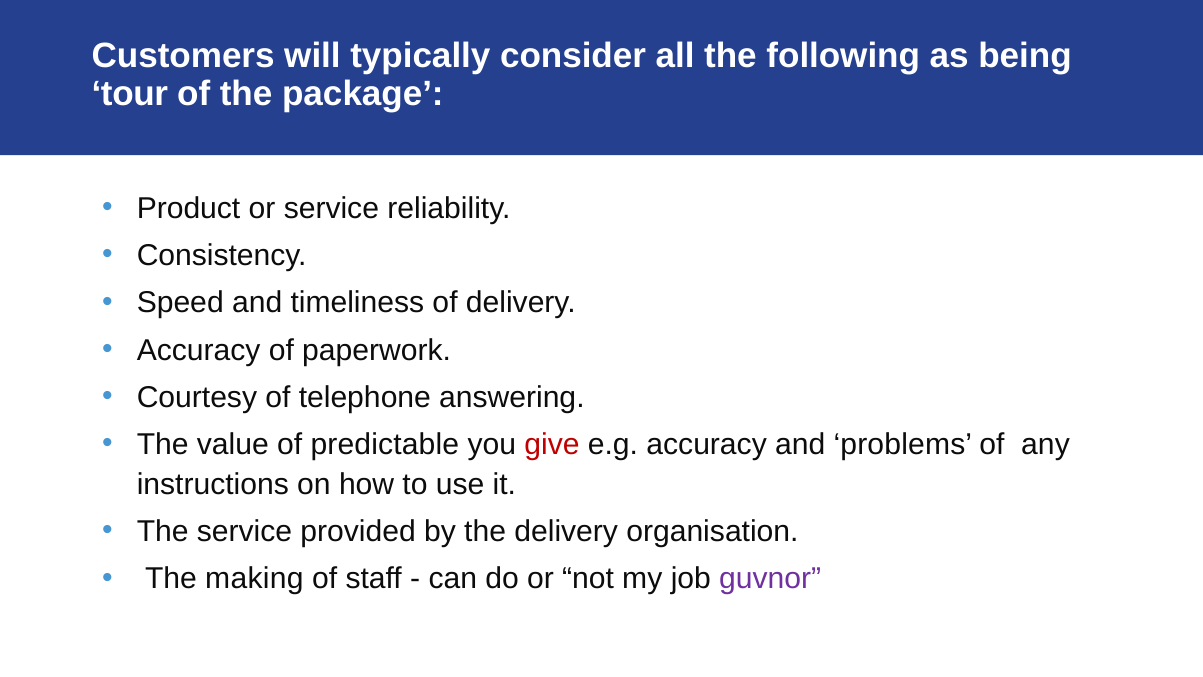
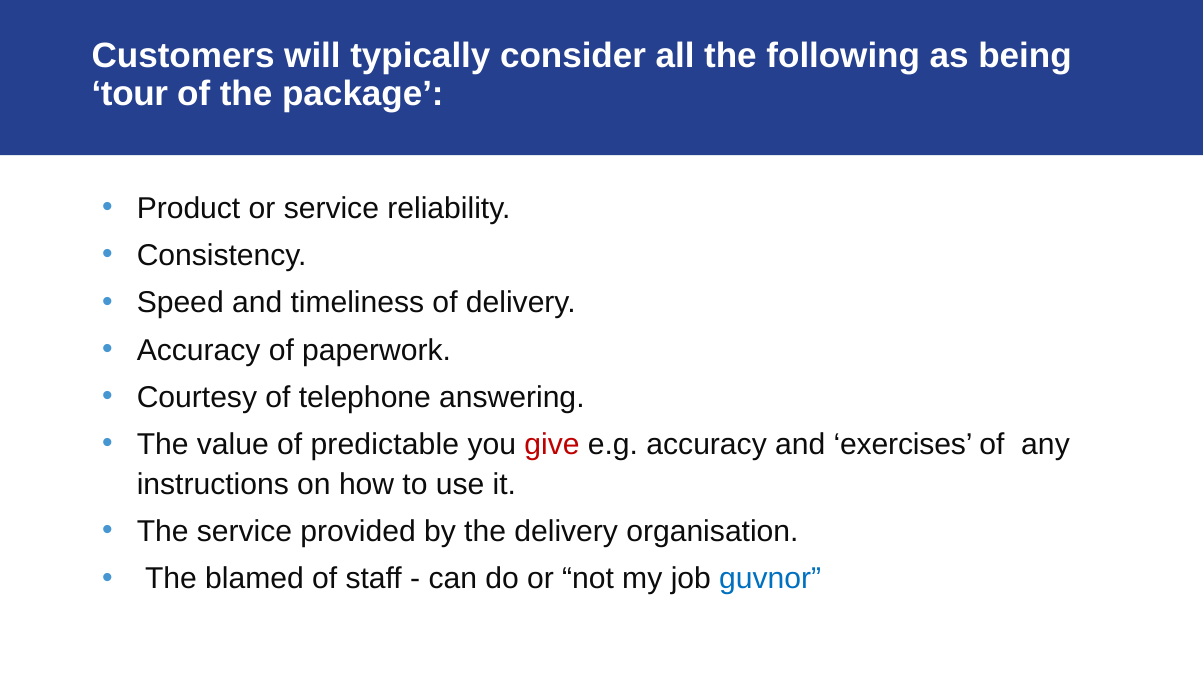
problems: problems -> exercises (903, 444)
making: making -> blamed (255, 579)
guvnor colour: purple -> blue (770, 579)
